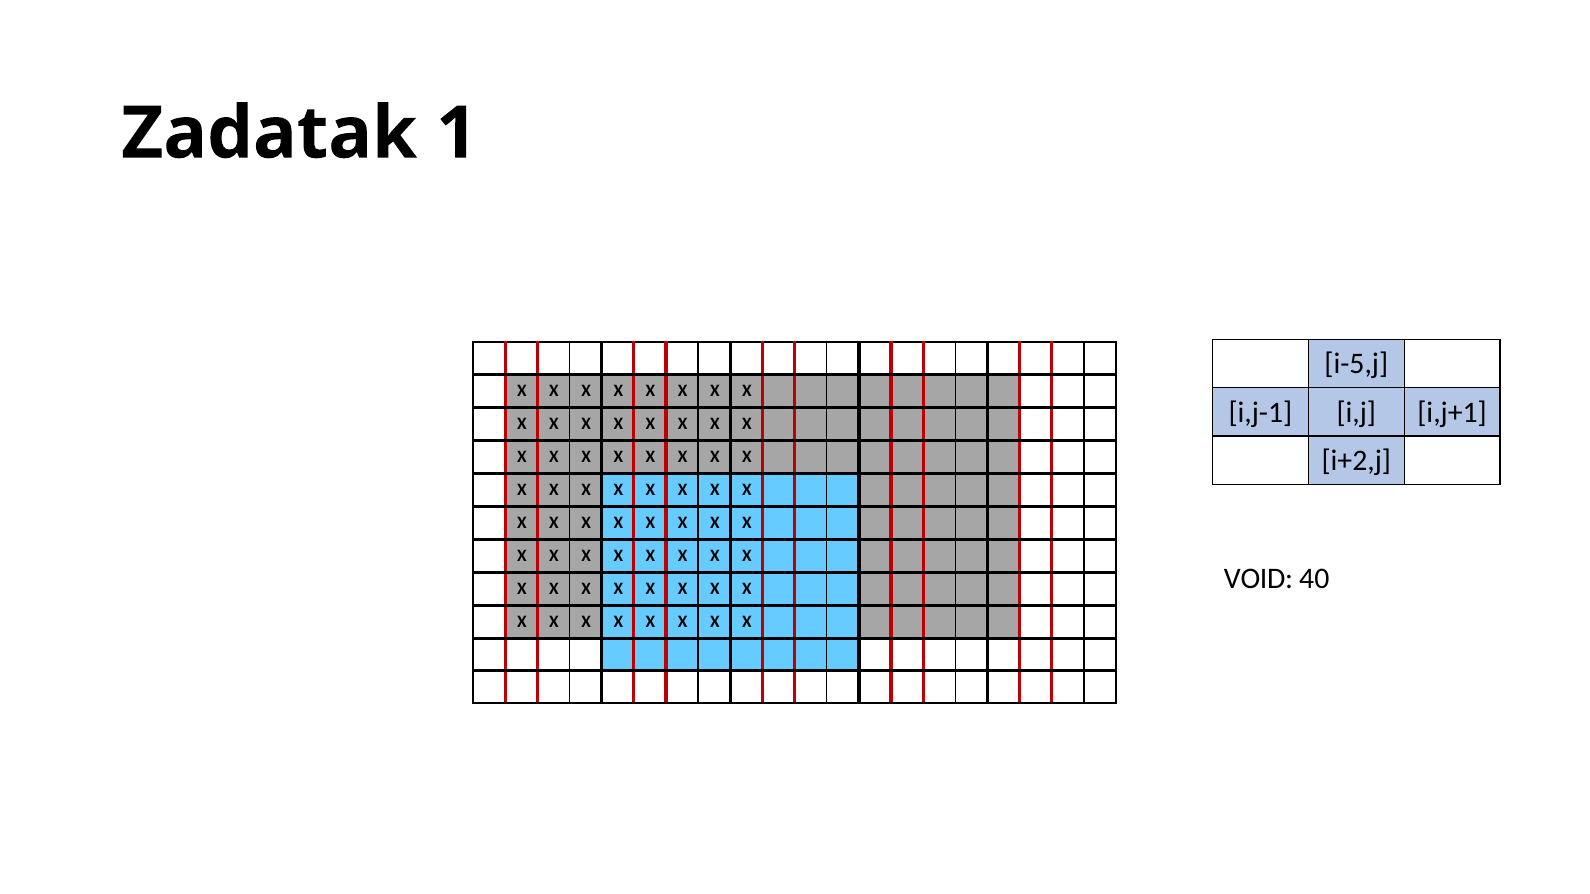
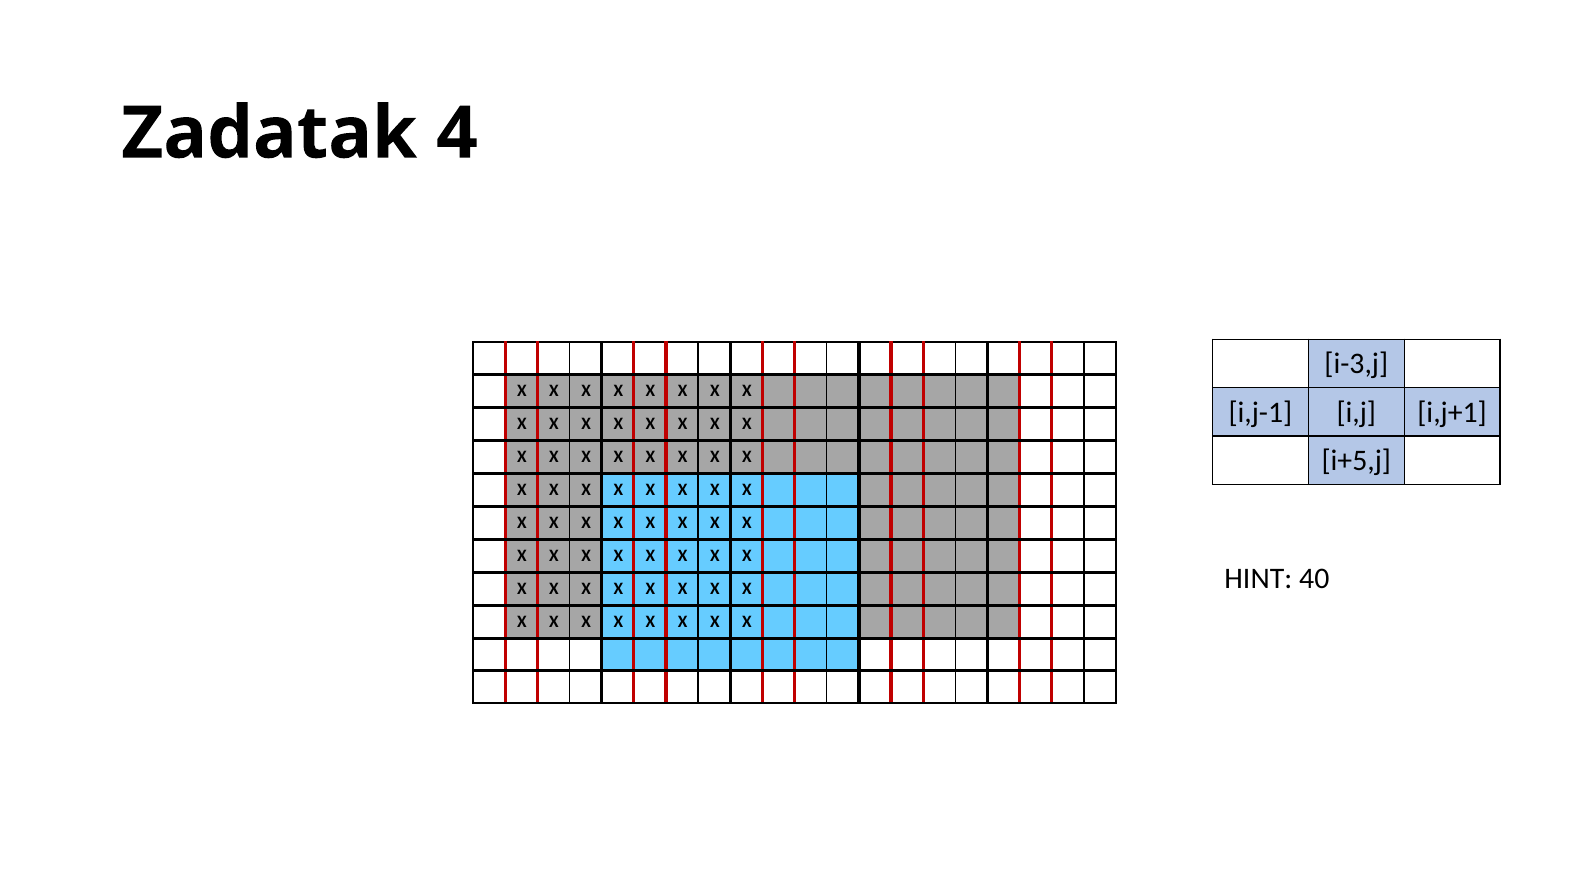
1: 1 -> 4 (457, 134)
i-5,j: i-5,j -> i-3,j (1356, 364)
i+2,j: i+2,j -> i+5,j (1356, 461)
VOID: VOID -> HINT (1258, 579)
